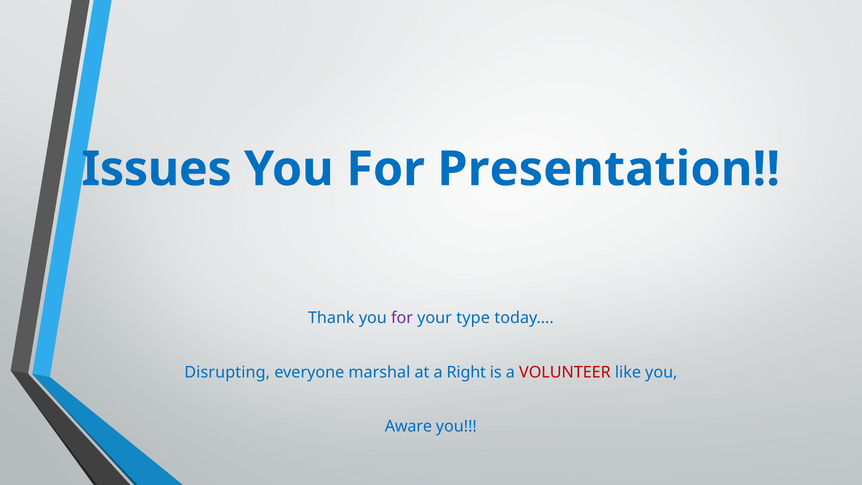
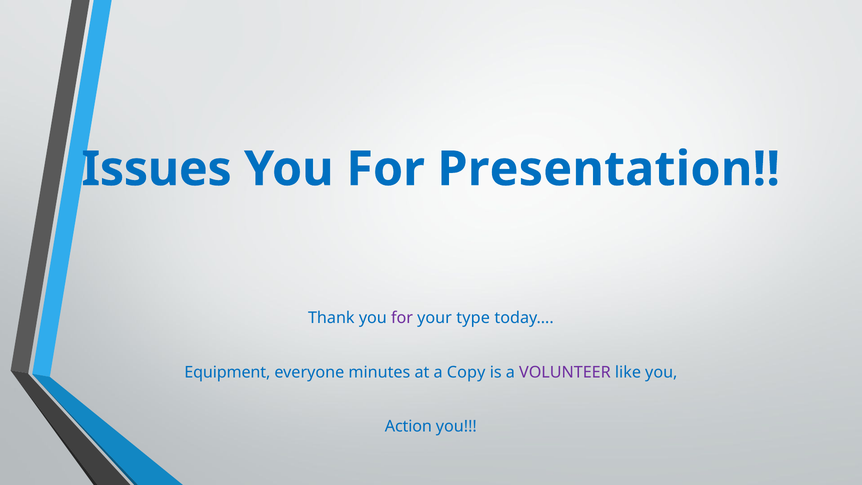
Disrupting: Disrupting -> Equipment (227, 372)
marshal: marshal -> minutes (379, 372)
Right: Right -> Copy (466, 372)
VOLUNTEER colour: red -> purple (565, 372)
Aware: Aware -> Action (408, 426)
